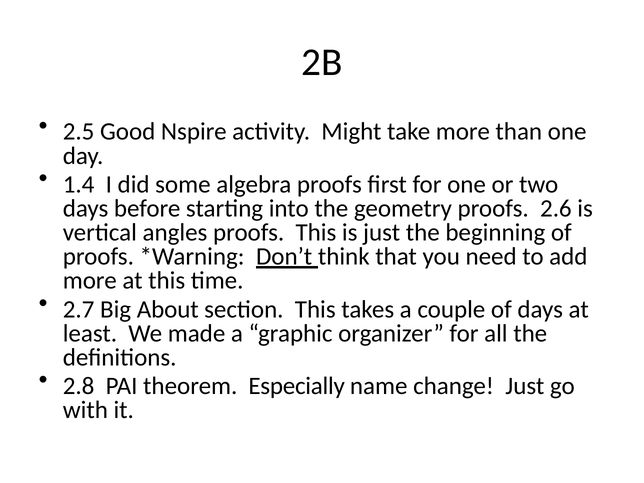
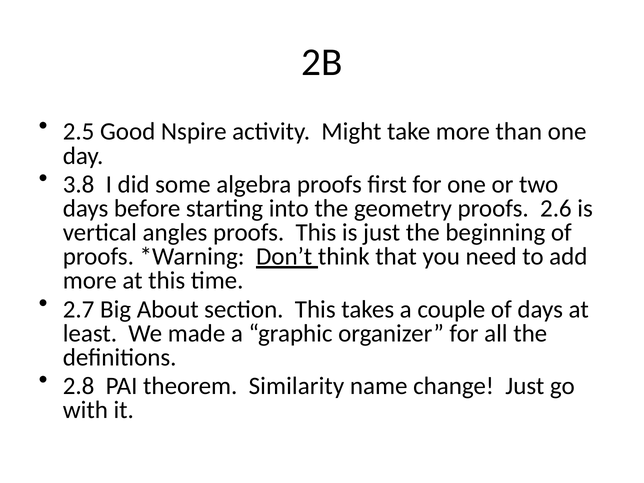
1.4: 1.4 -> 3.8 (79, 184)
Especially: Especially -> Similarity (296, 386)
